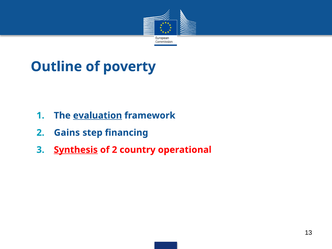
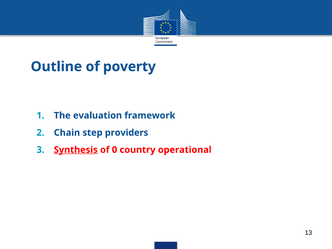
evaluation underline: present -> none (98, 115)
Gains: Gains -> Chain (67, 133)
financing: financing -> providers (127, 133)
of 2: 2 -> 0 (115, 150)
